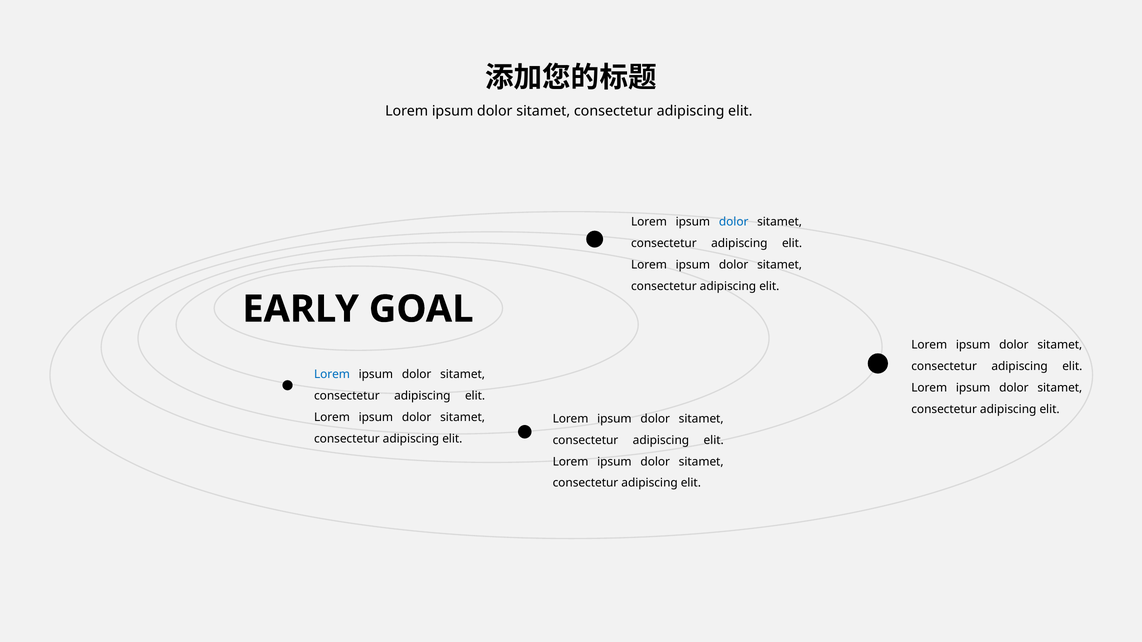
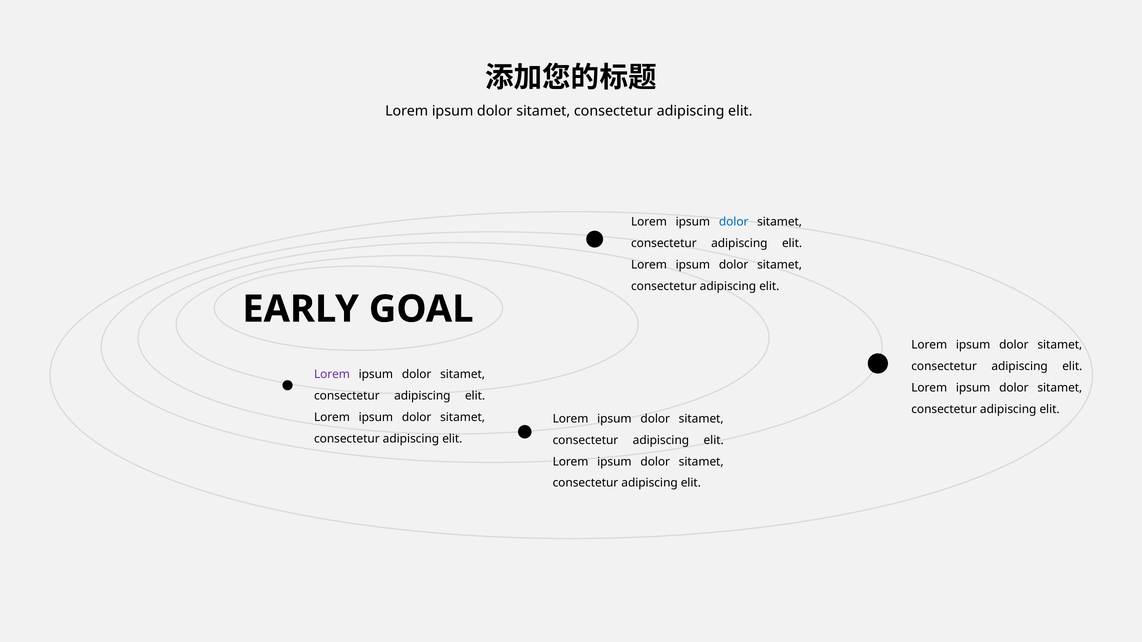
Lorem colour: blue -> purple (332, 375)
